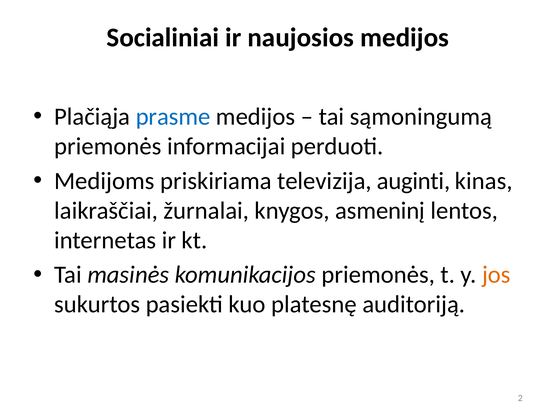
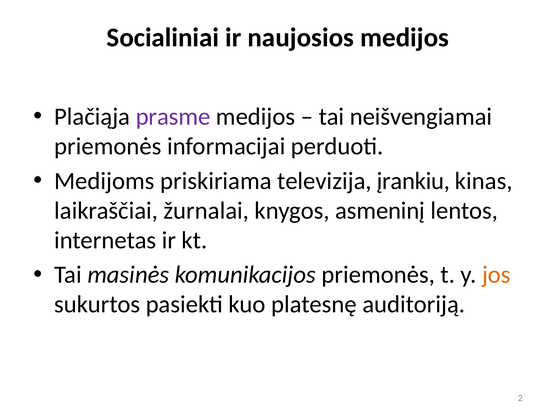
prasme colour: blue -> purple (173, 117)
sąmoningumą: sąmoningumą -> neišvengiamai (421, 117)
auginti: auginti -> įrankiu (413, 181)
